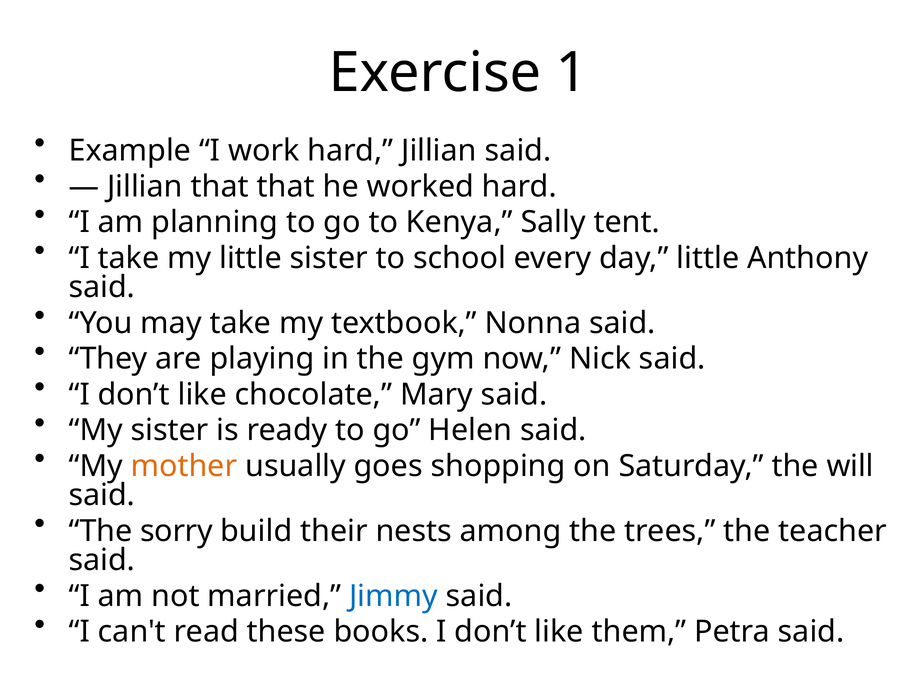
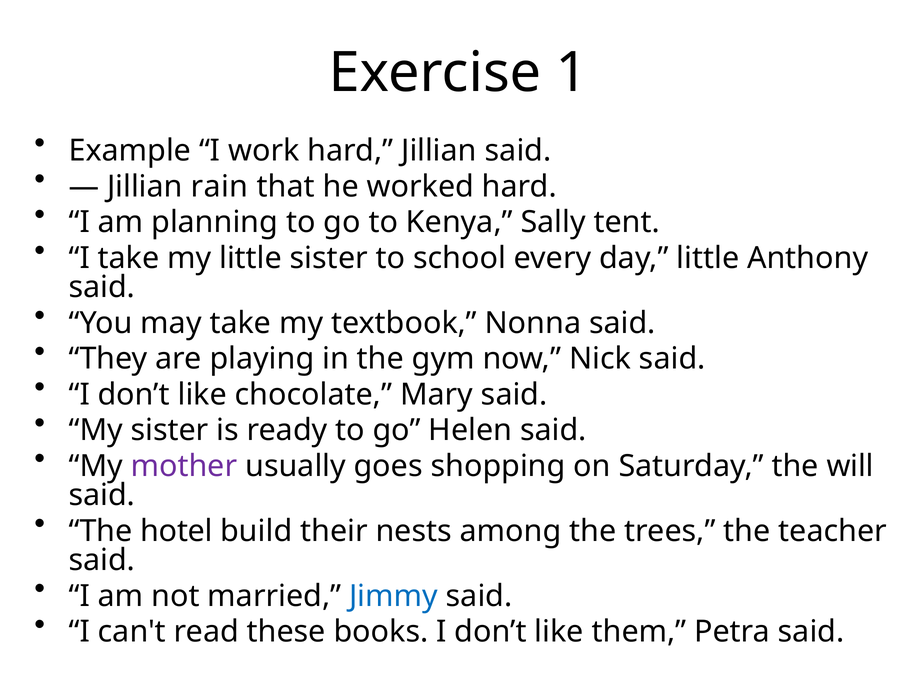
Jillian that: that -> rain (220, 187)
mother colour: orange -> purple (184, 466)
sorry: sorry -> hotel (176, 531)
